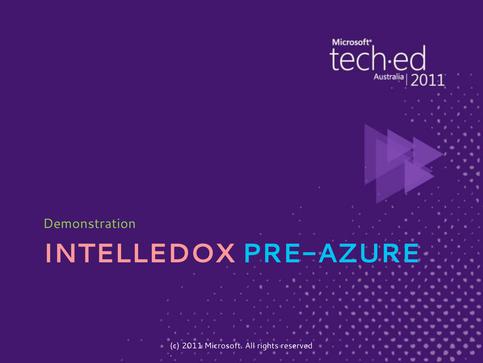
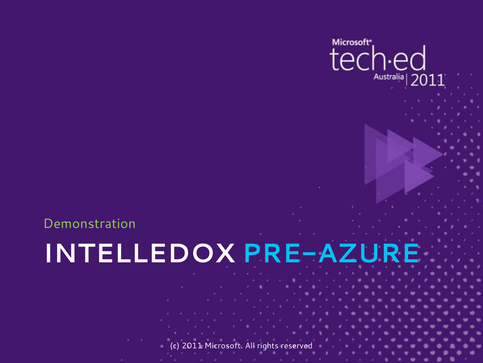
INTELLEDOX colour: pink -> white (139, 253)
